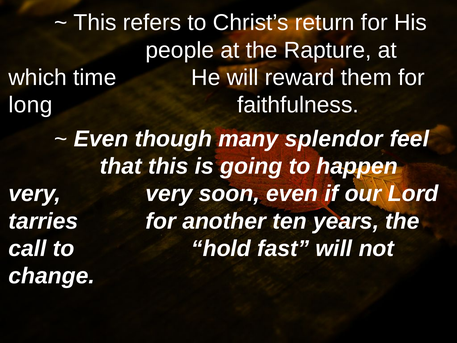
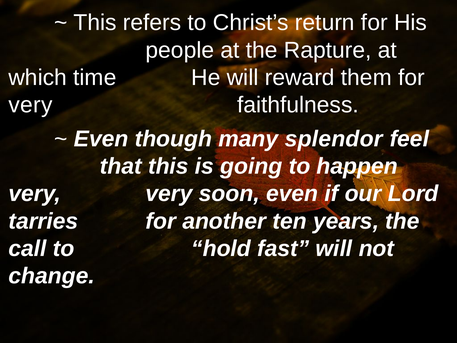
long: long -> very (31, 105)
